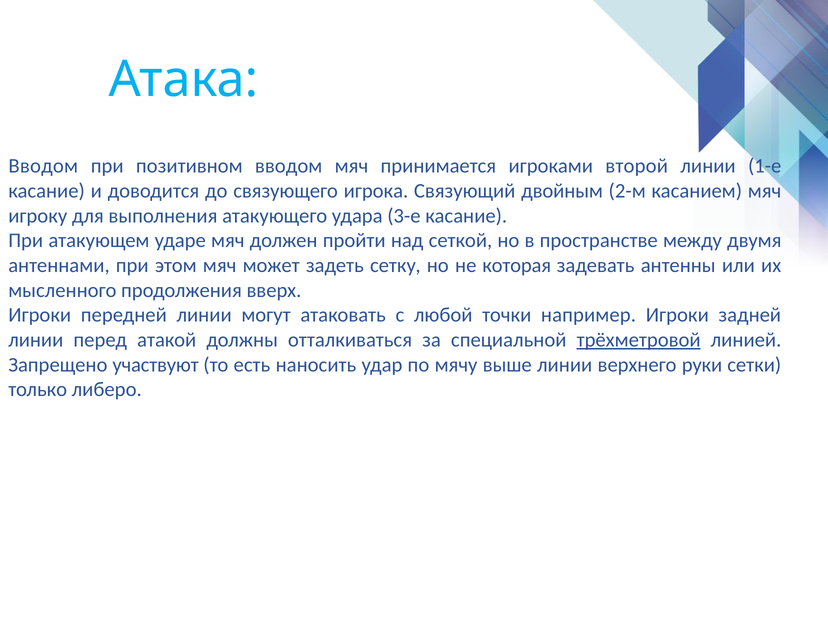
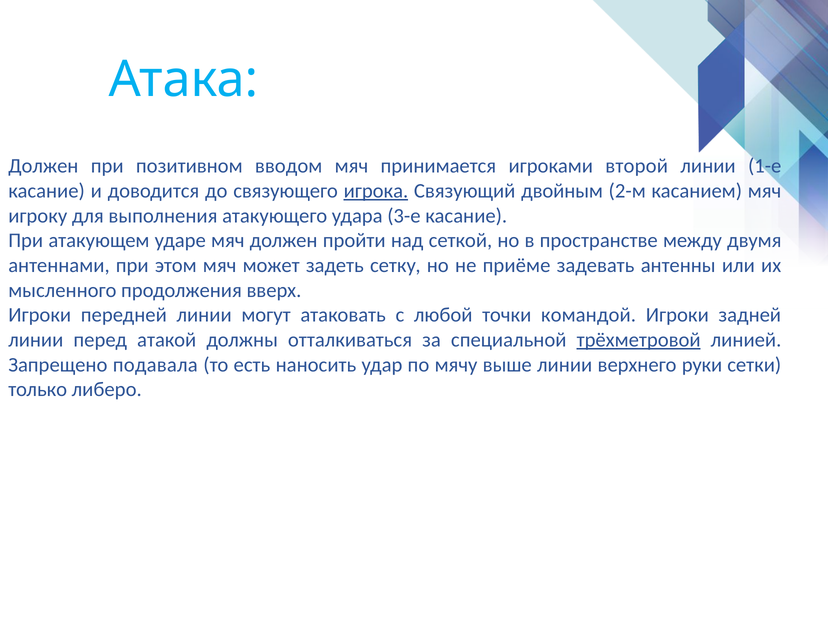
Вводом: Вводом -> Должен (43, 166)
игрока underline: none -> present (376, 191)
которая: которая -> приёме (517, 265)
например: например -> командой (588, 315)
участвуют: участвуют -> подавала (155, 365)
